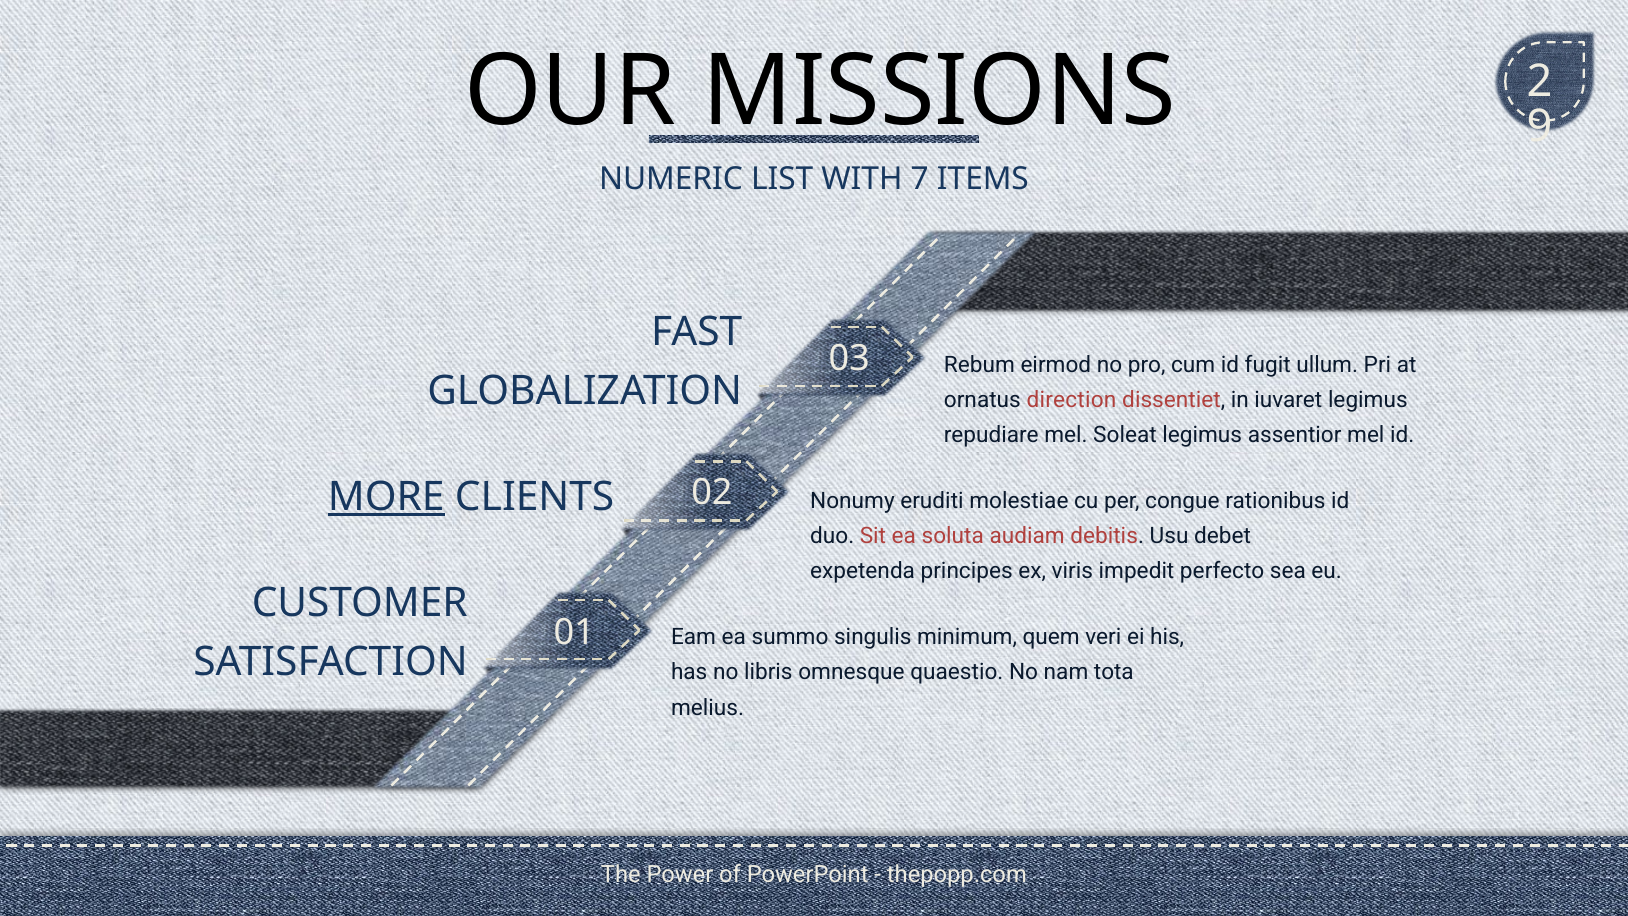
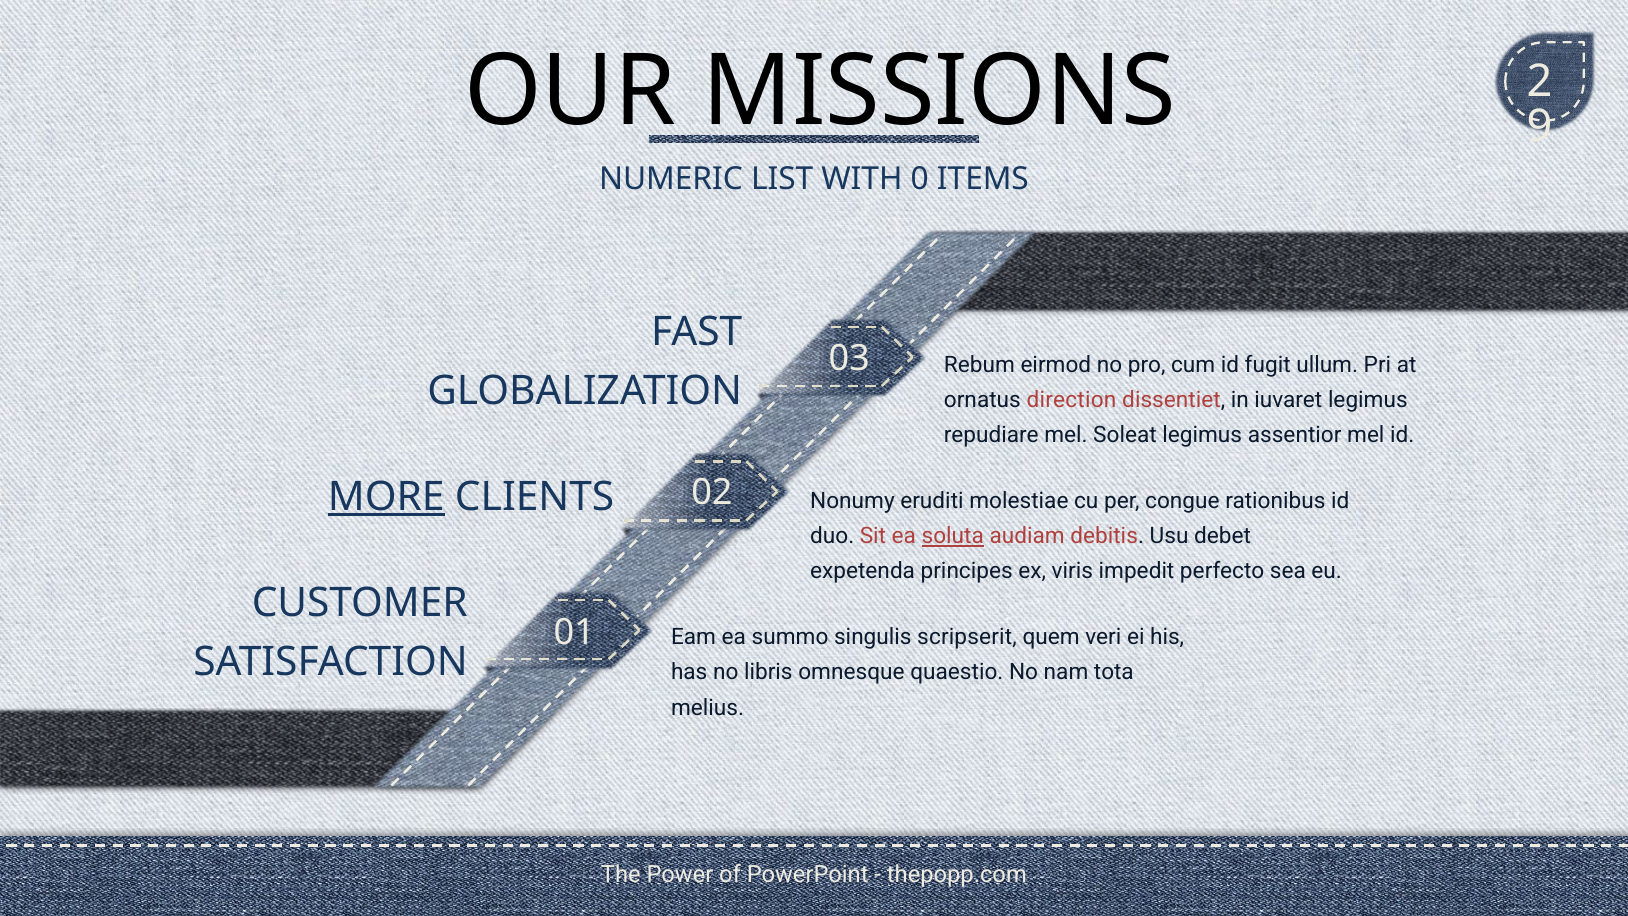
7: 7 -> 0 (920, 179)
soluta underline: none -> present (953, 536)
minimum: minimum -> scripserit (967, 637)
